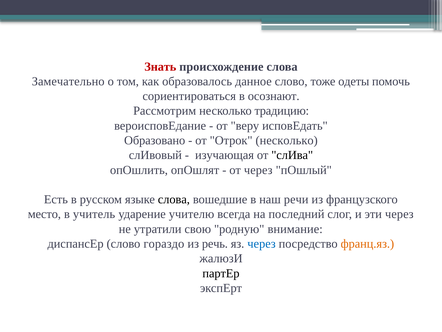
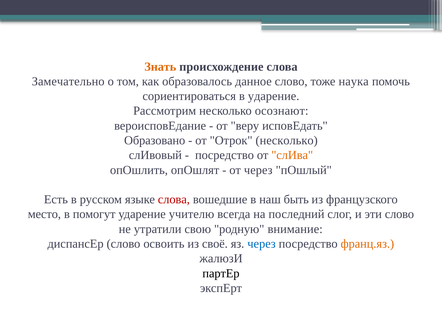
Знать colour: red -> orange (160, 67)
одеты: одеты -> наука (354, 81)
в осознают: осознают -> ударение (274, 96)
традицию: традицию -> осознают (282, 111)
изучающая: изучающая -> посредство (225, 155)
слИва colour: black -> orange (292, 155)
слова colour: black -> red (174, 199)
речи: речи -> быть (296, 199)
учитель: учитель -> помогут (94, 214)
эти через: через -> слово (399, 214)
гораздо: гораздо -> освоить (164, 243)
речь: речь -> своё (215, 243)
